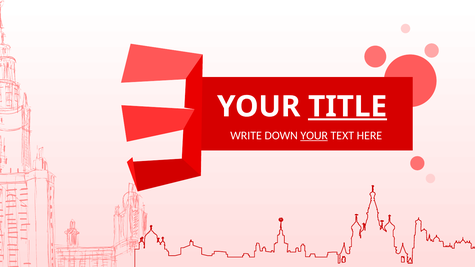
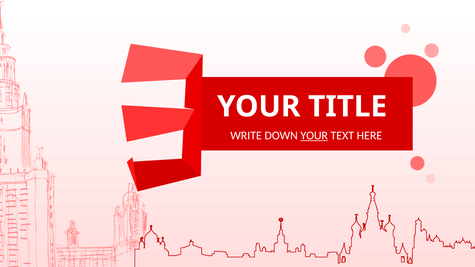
TITLE underline: present -> none (348, 107)
